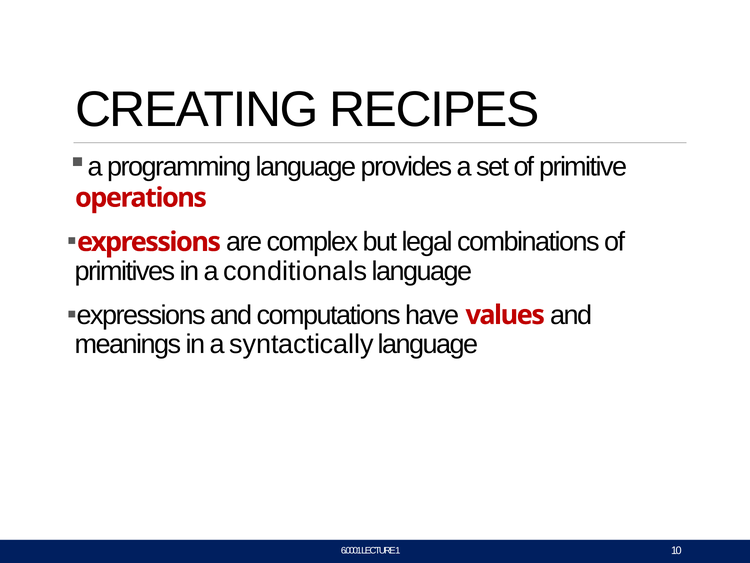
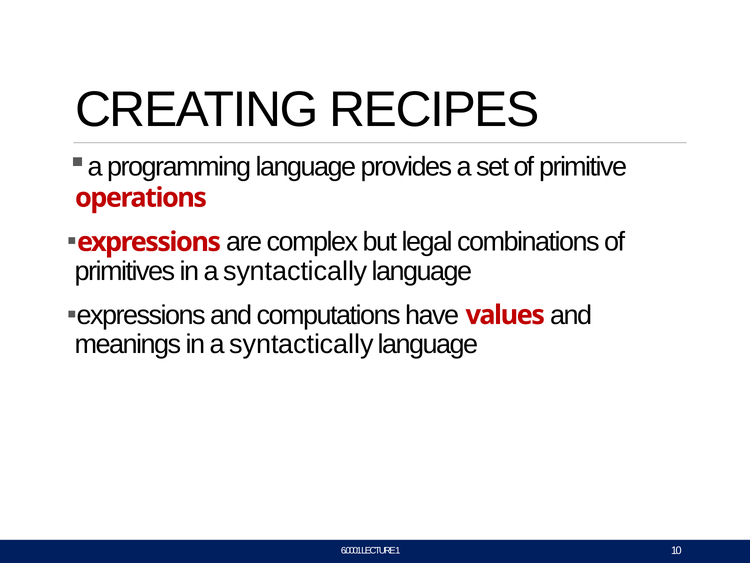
primitives in a conditionals: conditionals -> syntactically (295, 271)
